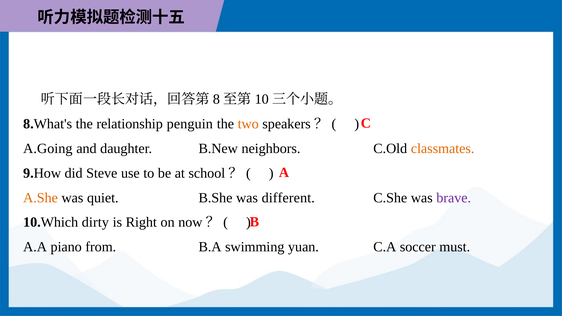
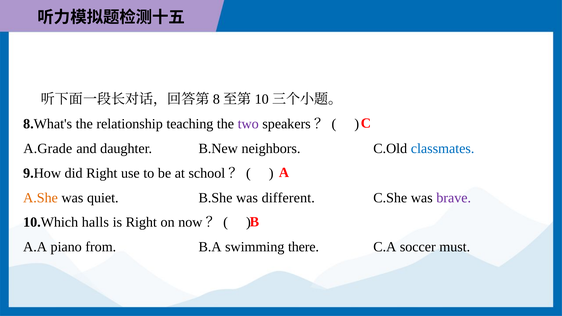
penguin: penguin -> teaching (190, 124)
two colour: orange -> purple (248, 124)
A.Going: A.Going -> A.Grade (48, 149)
classmates colour: orange -> blue (443, 149)
did Steve: Steve -> Right (102, 173)
dirty: dirty -> halls (95, 222)
yuan: yuan -> there (304, 247)
